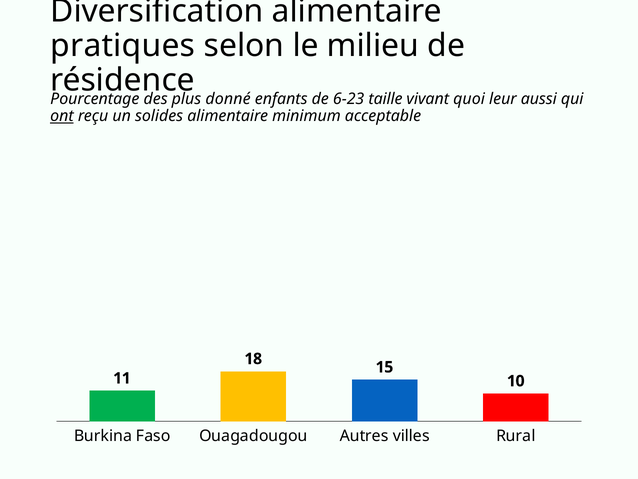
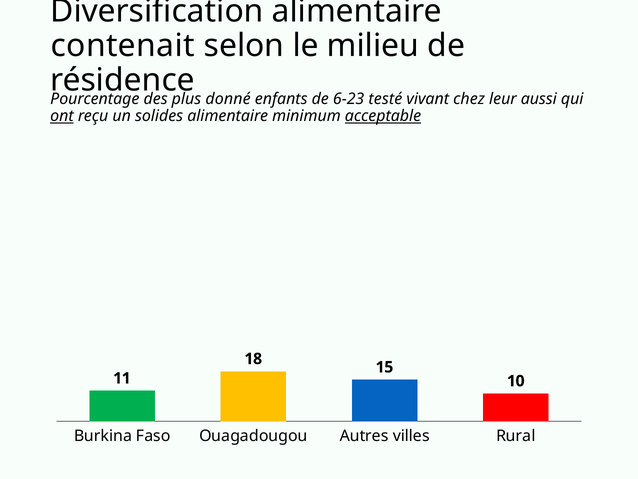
pratiques: pratiques -> contenait (123, 46)
taille: taille -> testé (385, 99)
quoi: quoi -> chez (469, 99)
acceptable underline: none -> present (383, 116)
